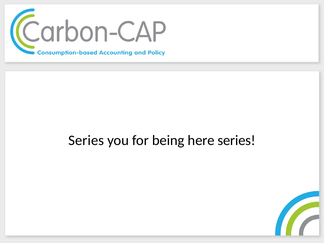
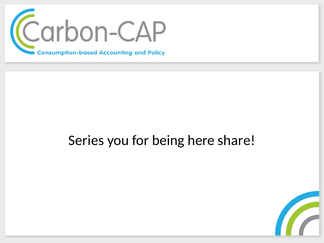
here series: series -> share (236, 140)
